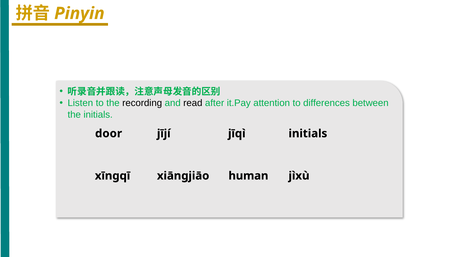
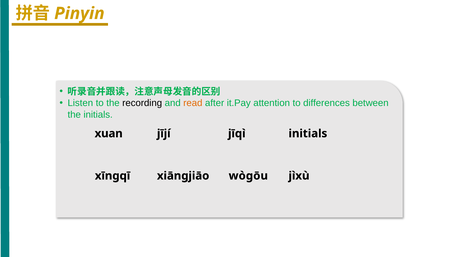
read colour: black -> orange (193, 103)
door: door -> xuan (109, 134)
human: human -> wòɡōu (248, 176)
